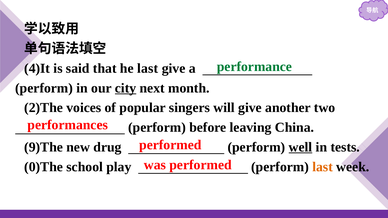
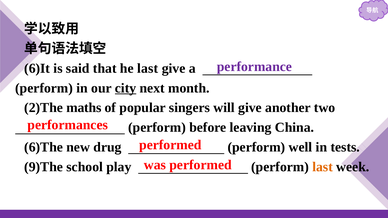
performance colour: green -> purple (254, 67)
4)It: 4)It -> 6)It (37, 68)
voices: voices -> maths (84, 108)
9)The: 9)The -> 6)The (44, 147)
well underline: present -> none (300, 147)
0)The: 0)The -> 9)The (44, 167)
